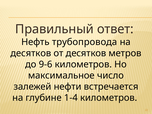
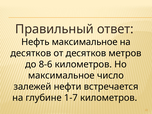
Нефть трубопровода: трубопровода -> максимальное (85, 42)
9-6: 9-6 -> 8-6 (46, 64)
1-4: 1-4 -> 1-7 (71, 98)
